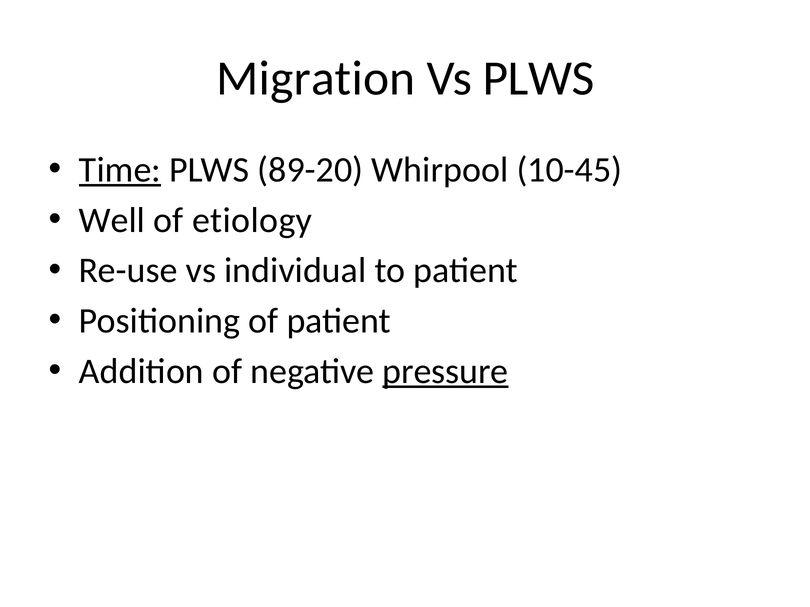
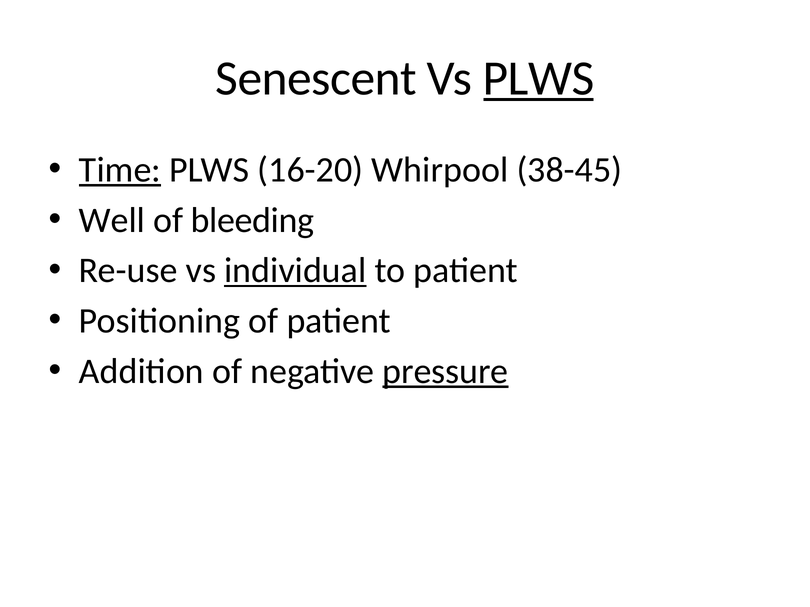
Migration: Migration -> Senescent (316, 78)
PLWS underline: none -> present (539, 78)
89-20: 89-20 -> 16-20 (310, 170)
10-45: 10-45 -> 38-45 (569, 170)
etiology: etiology -> bleeding (252, 220)
individual underline: none -> present (295, 271)
